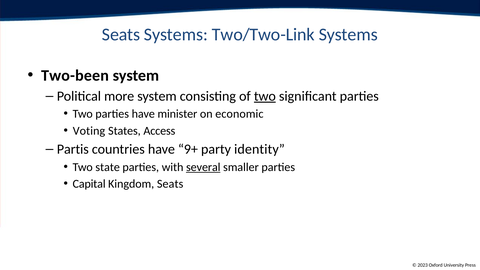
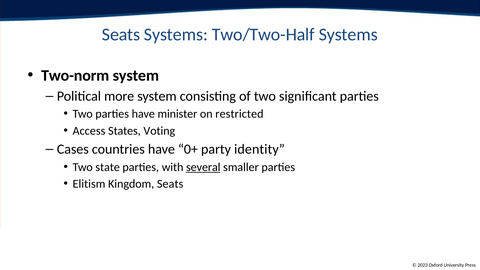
Two/Two-Link: Two/Two-Link -> Two/Two-Half (263, 35)
Two-been: Two-been -> Two-norm (75, 76)
two underline: present -> none (265, 96)
economic: economic -> restricted (239, 114)
Voting: Voting -> Access (89, 131)
Access: Access -> Voting (159, 131)
Partis: Partis -> Cases (73, 149)
9+: 9+ -> 0+ (188, 149)
Capital: Capital -> Elitism (89, 184)
